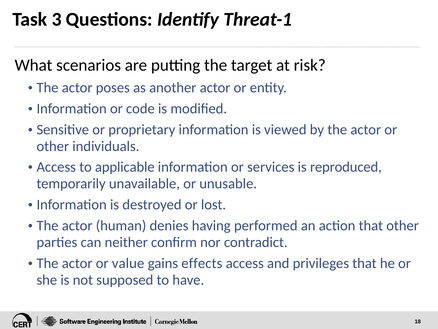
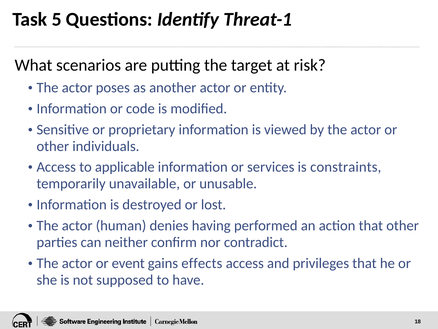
3: 3 -> 5 (57, 19)
reproduced: reproduced -> constraints (346, 167)
value: value -> event (128, 263)
